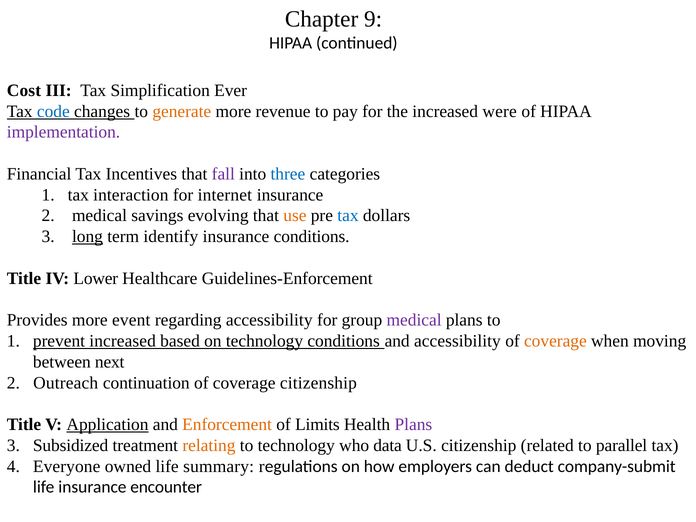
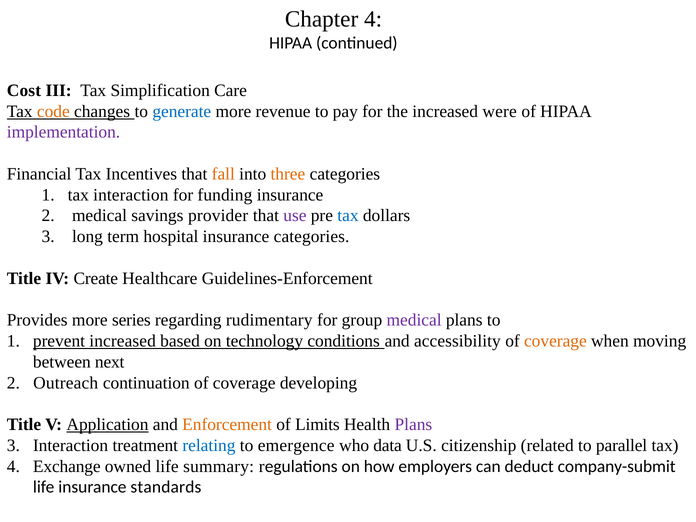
Chapter 9: 9 -> 4 (373, 19)
Ever: Ever -> Care (231, 90)
code colour: blue -> orange (53, 111)
generate colour: orange -> blue (182, 111)
fall colour: purple -> orange (223, 174)
three colour: blue -> orange (288, 174)
internet: internet -> funding (225, 195)
evolving: evolving -> provider (218, 216)
use colour: orange -> purple (295, 216)
long underline: present -> none (87, 237)
identify: identify -> hospital (171, 237)
insurance conditions: conditions -> categories (312, 237)
Lower: Lower -> Create (96, 278)
event: event -> series (131, 320)
regarding accessibility: accessibility -> rudimentary (269, 320)
coverage citizenship: citizenship -> developing (319, 383)
Subsidized: Subsidized -> Interaction (71, 445)
relating colour: orange -> blue (209, 445)
to technology: technology -> emergence (296, 445)
Everyone: Everyone -> Exchange (67, 466)
encounter: encounter -> standards (166, 487)
